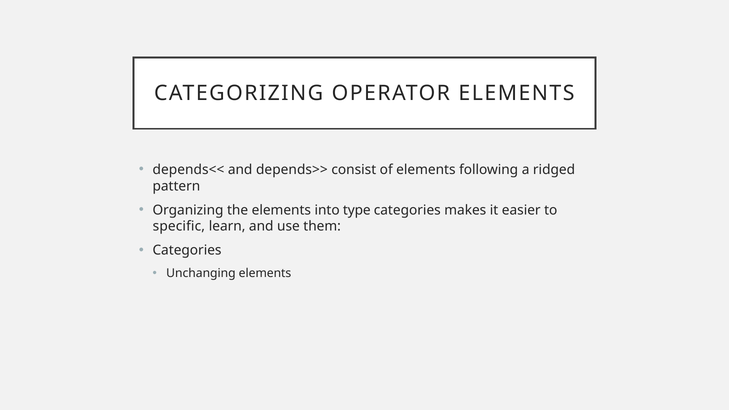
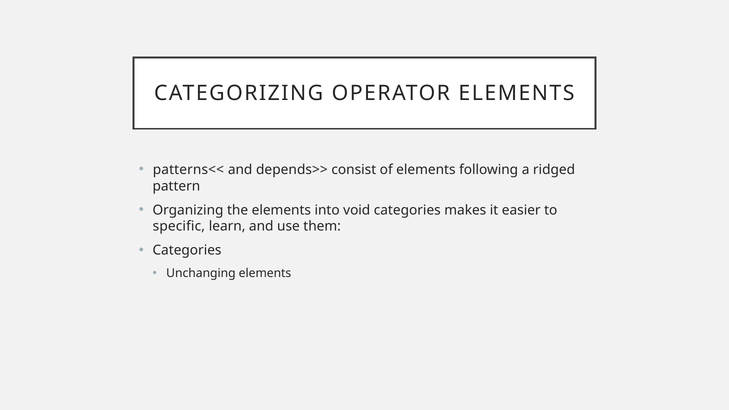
depends<<: depends<< -> patterns<< (188, 170)
type: type -> void (357, 210)
